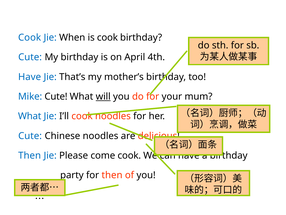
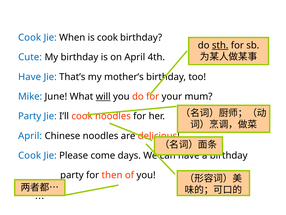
sth underline: none -> present (220, 45)
Mike Cute: Cute -> June (56, 96)
What: What -> Party (30, 116)
Cute: Cute -> April (30, 136)
Then: Then -> Cook (30, 155)
come cook: cook -> days (129, 155)
